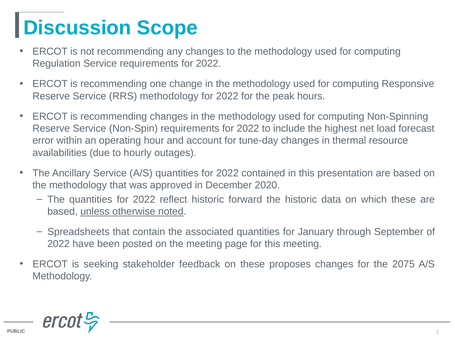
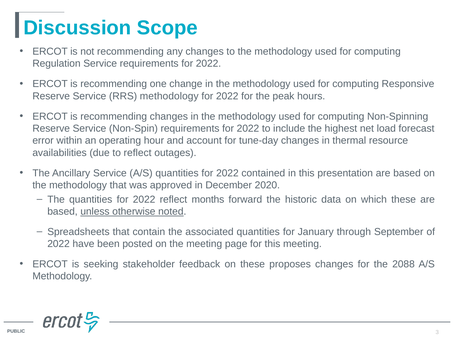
to hourly: hourly -> reflect (138, 153)
reflect historic: historic -> months (208, 199)
2075: 2075 -> 2088 (403, 264)
